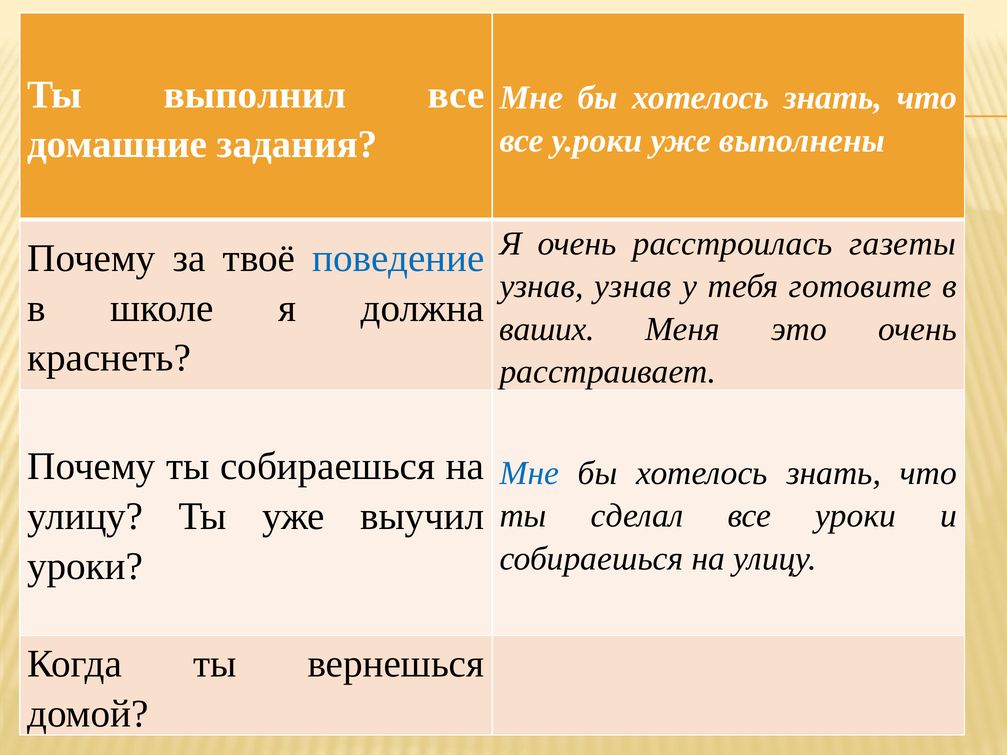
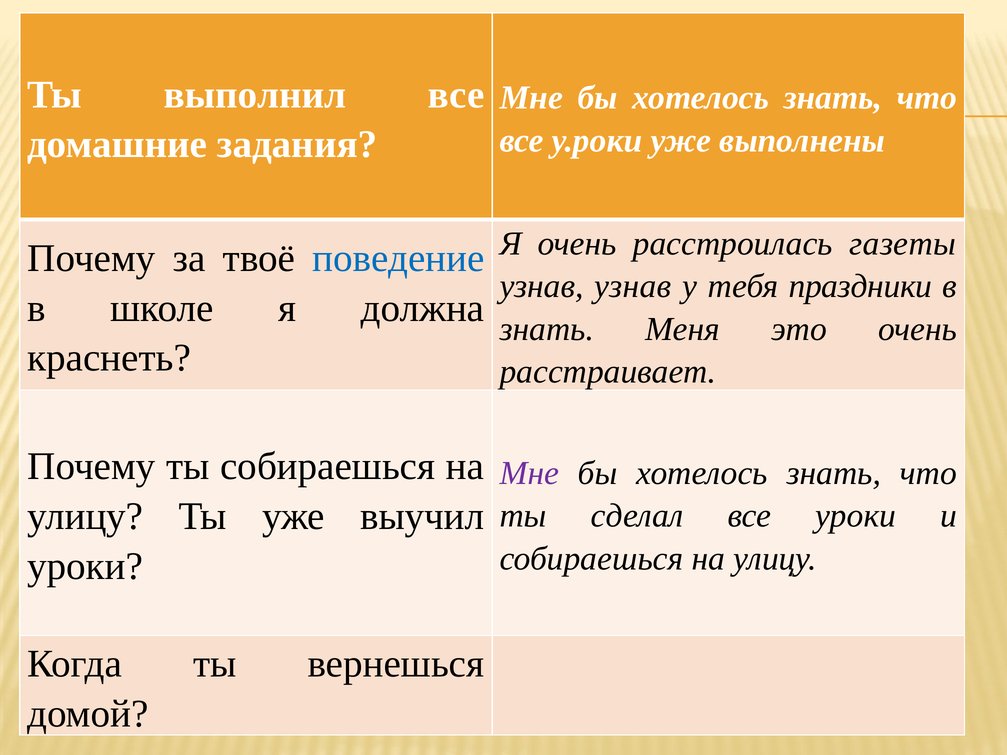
готовите: готовите -> праздники (860, 286)
ваших: ваших -> знать (547, 329)
Мне colour: blue -> purple (529, 473)
